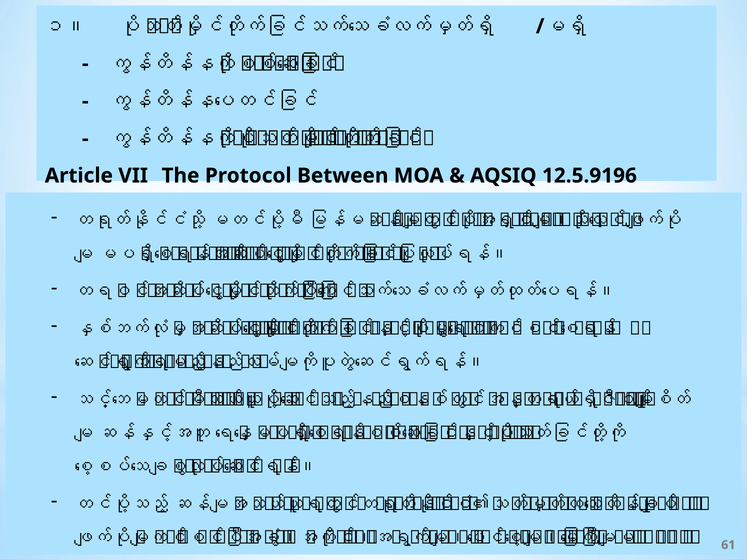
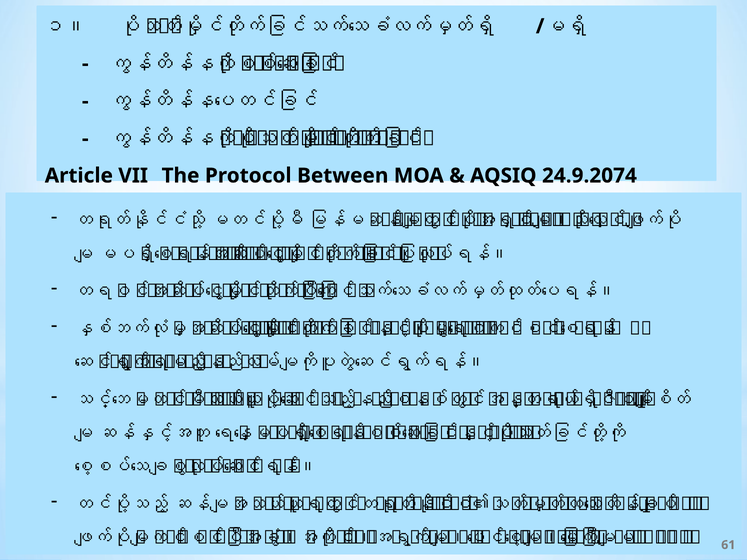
12.5.9196: 12.5.9196 -> 24.9.2074 (589, 176)
